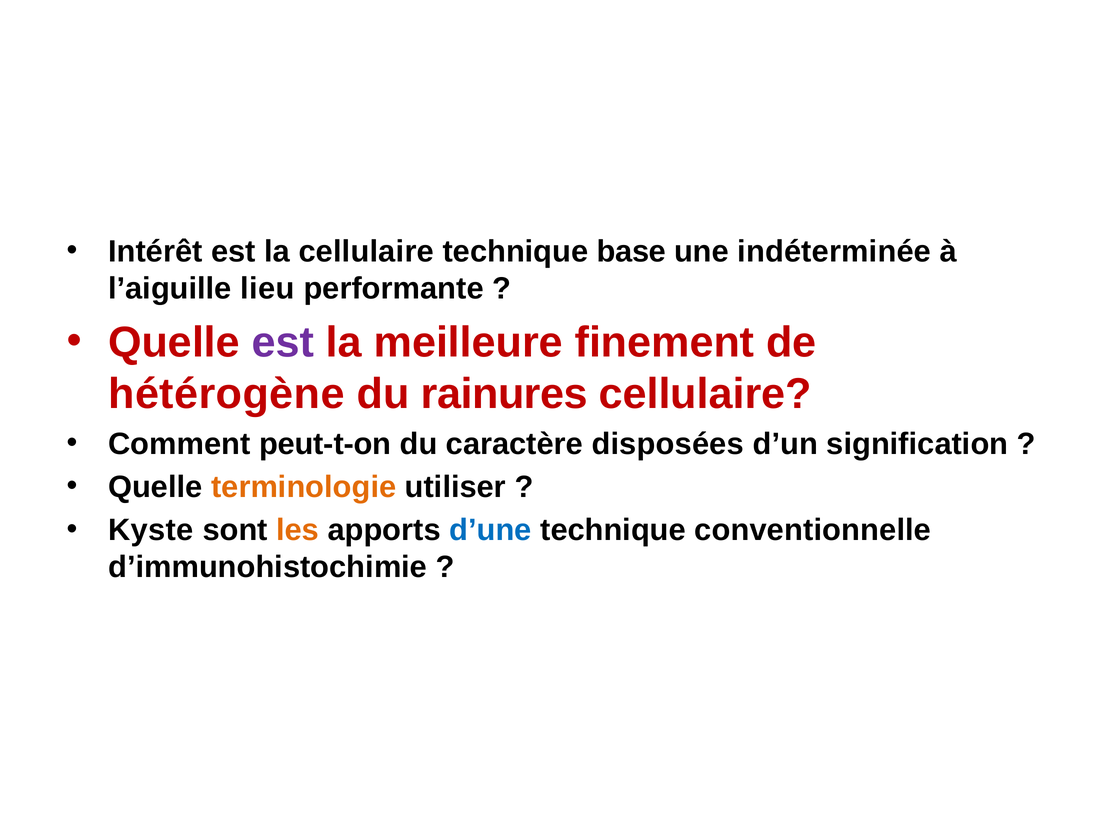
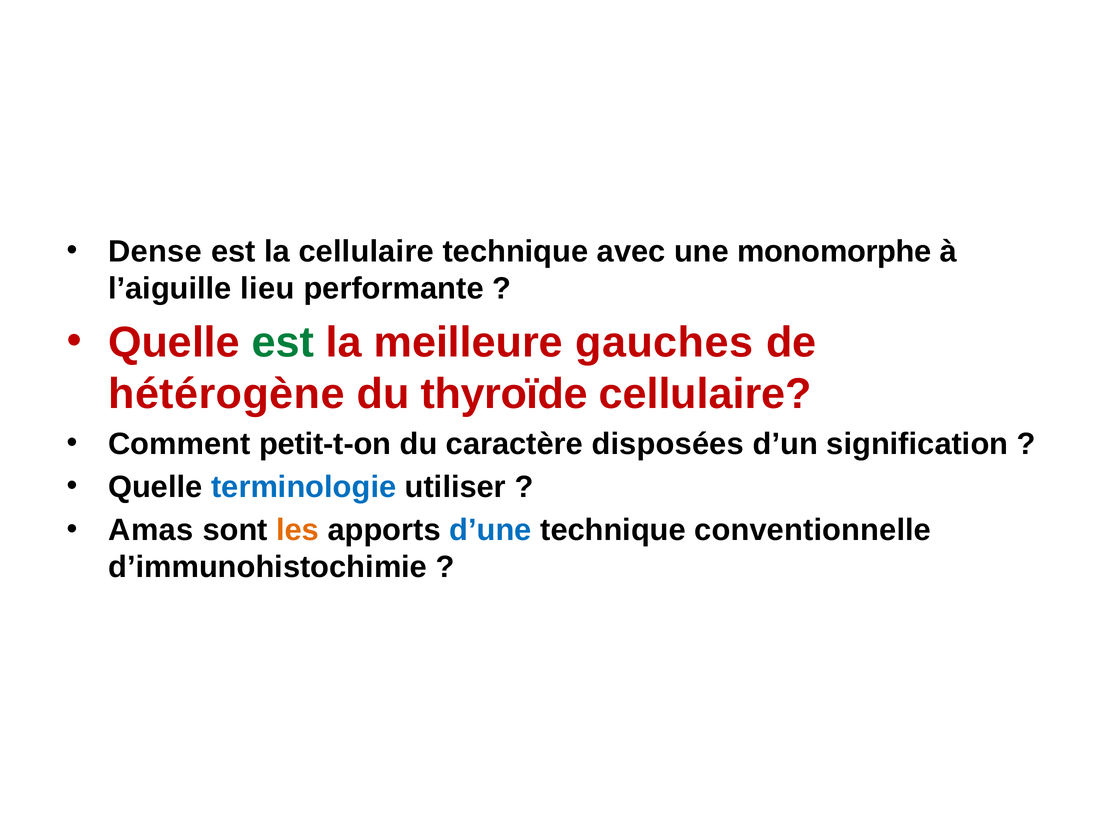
Intérêt: Intérêt -> Dense (155, 252)
base: base -> avec (631, 252)
indéterminée: indéterminée -> monomorphe (834, 252)
est colour: purple -> green (283, 343)
finement: finement -> gauches (664, 343)
rainures: rainures -> thyroïde (504, 394)
peut-t-on: peut-t-on -> petit-t-on (325, 444)
terminologie colour: orange -> blue (304, 487)
Kyste: Kyste -> Amas (151, 531)
